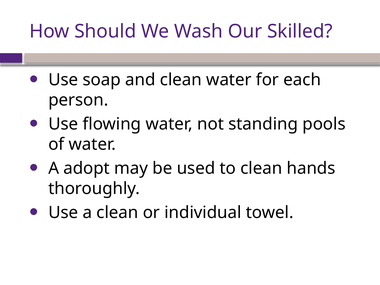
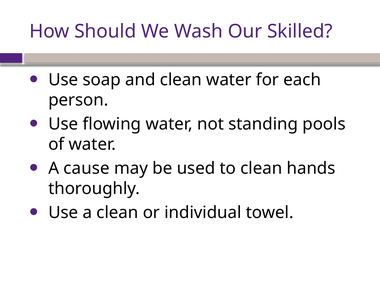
adopt: adopt -> cause (87, 168)
